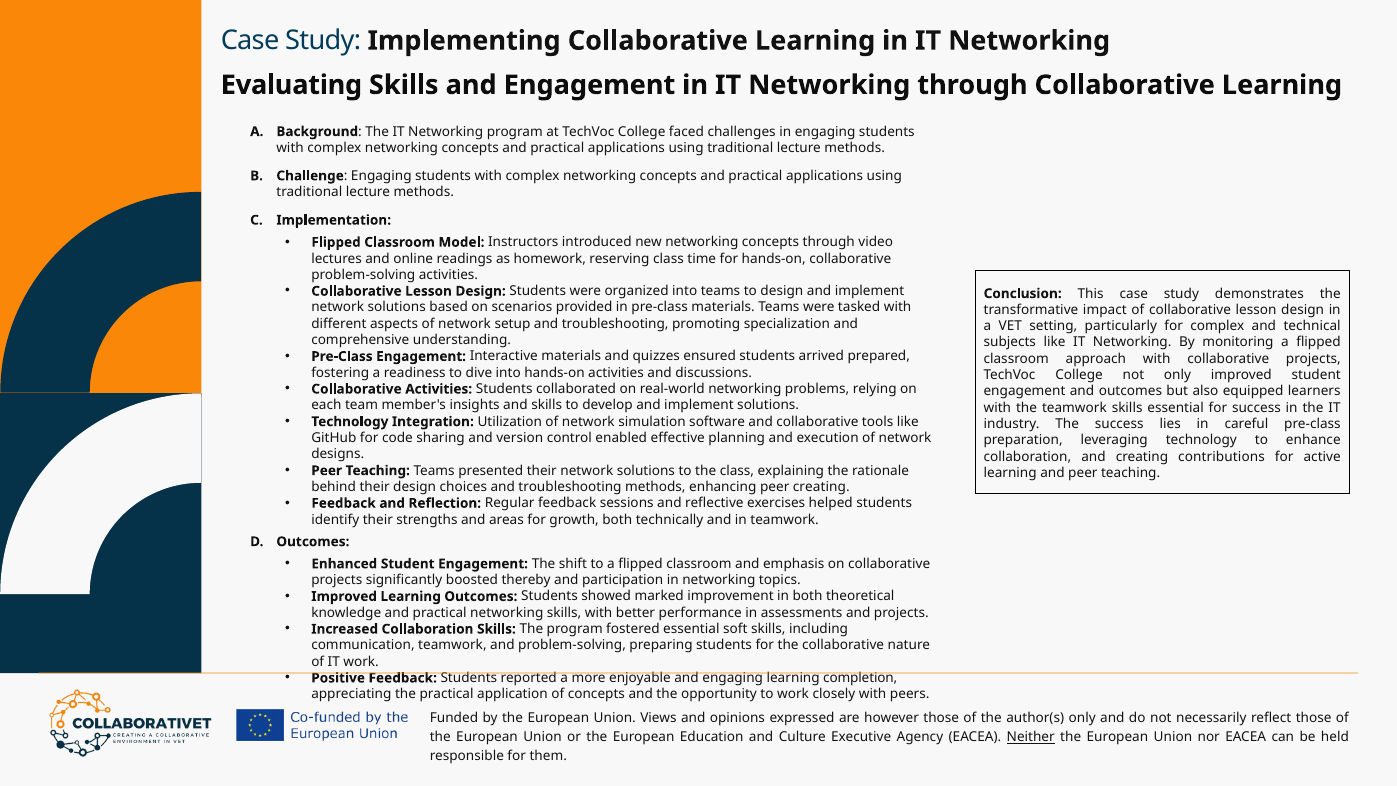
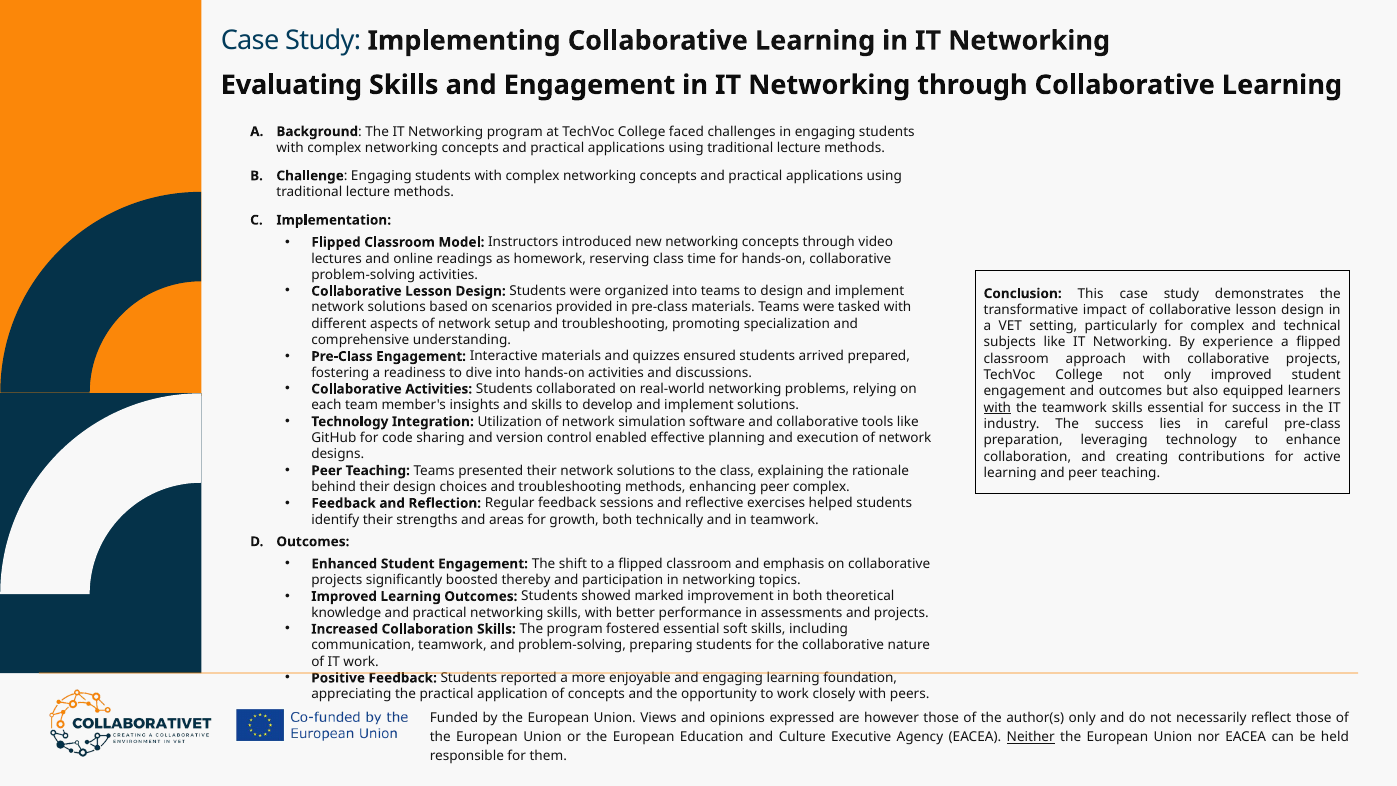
monitoring: monitoring -> experience (1238, 342)
with underline: none -> present (997, 408)
peer creating: creating -> complex (821, 487)
completion: completion -> foundation (860, 678)
